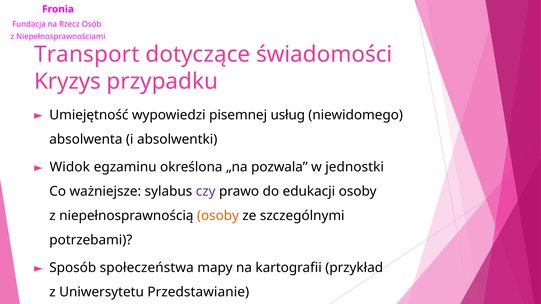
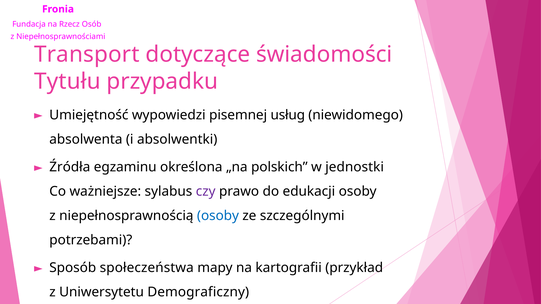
Kryzys: Kryzys -> Tytułu (67, 81)
Widok: Widok -> Źródła (70, 167)
pozwala: pozwala -> polskich (279, 167)
osoby colour: orange -> blue (218, 216)
Przedstawianie: Przedstawianie -> Demograficzny (198, 292)
